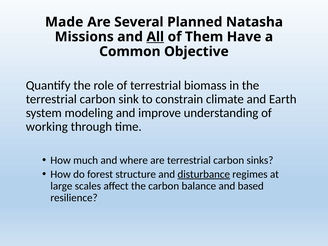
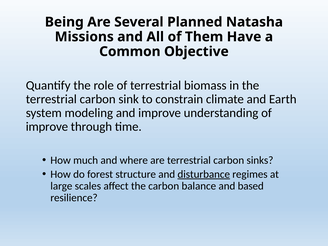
Made: Made -> Being (64, 22)
All underline: present -> none (155, 37)
working: working -> improve (47, 127)
